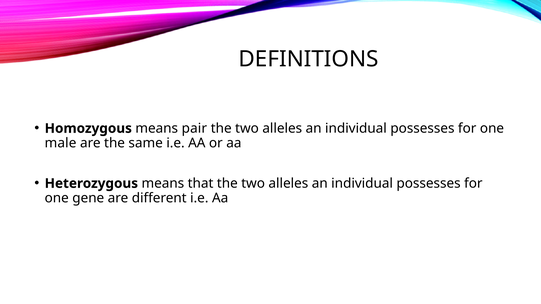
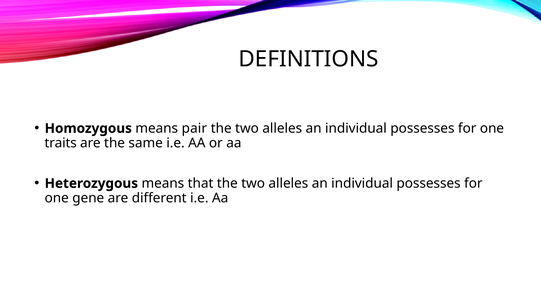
male: male -> traits (61, 143)
